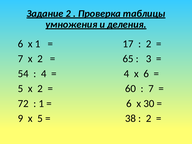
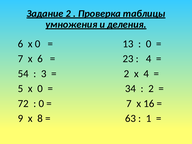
6 х 1: 1 -> 0 (38, 44)
17: 17 -> 13 (128, 44)
2: 2 -> 0 (149, 44)
7 х 2: 2 -> 6 (40, 59)
65: 65 -> 23 (128, 59)
3: 3 -> 4 (149, 59)
4: 4 -> 3 (44, 74)
4: 4 -> 2 (127, 74)
х 6: 6 -> 4 (146, 74)
5 х 2: 2 -> 0 (40, 89)
60: 60 -> 34 (130, 89)
7: 7 -> 2 (151, 89)
1: 1 -> 0 (41, 104)
6: 6 -> 7 (129, 104)
30: 30 -> 16 (149, 104)
х 5: 5 -> 8 (40, 118)
38: 38 -> 63 (130, 118)
2: 2 -> 1 (149, 118)
